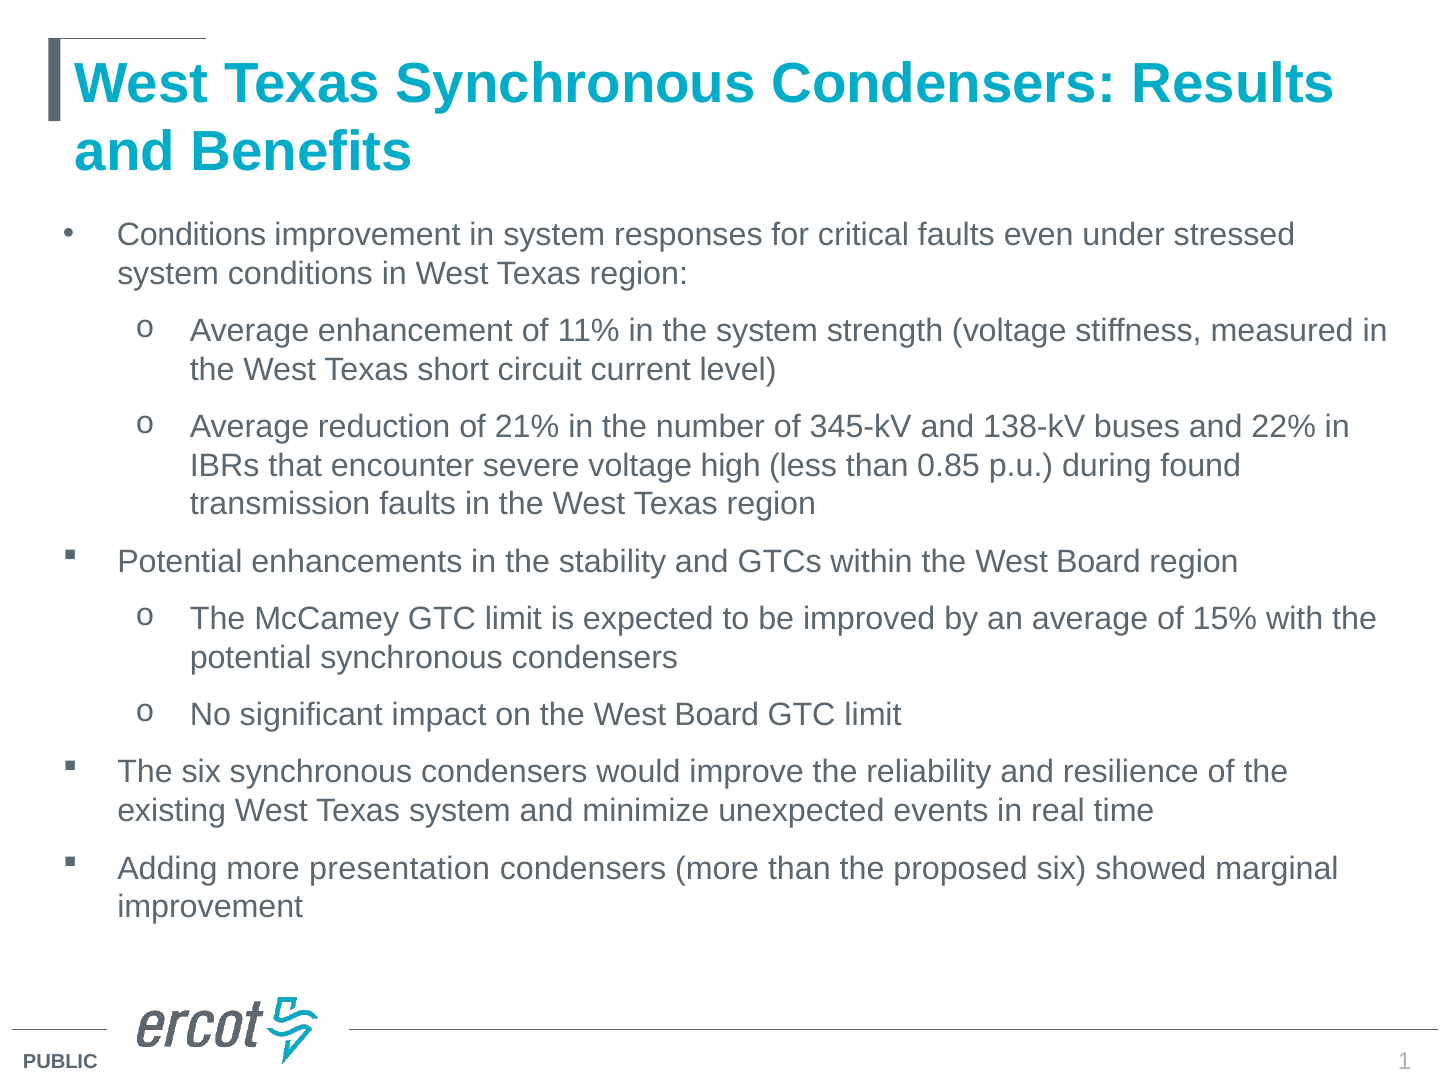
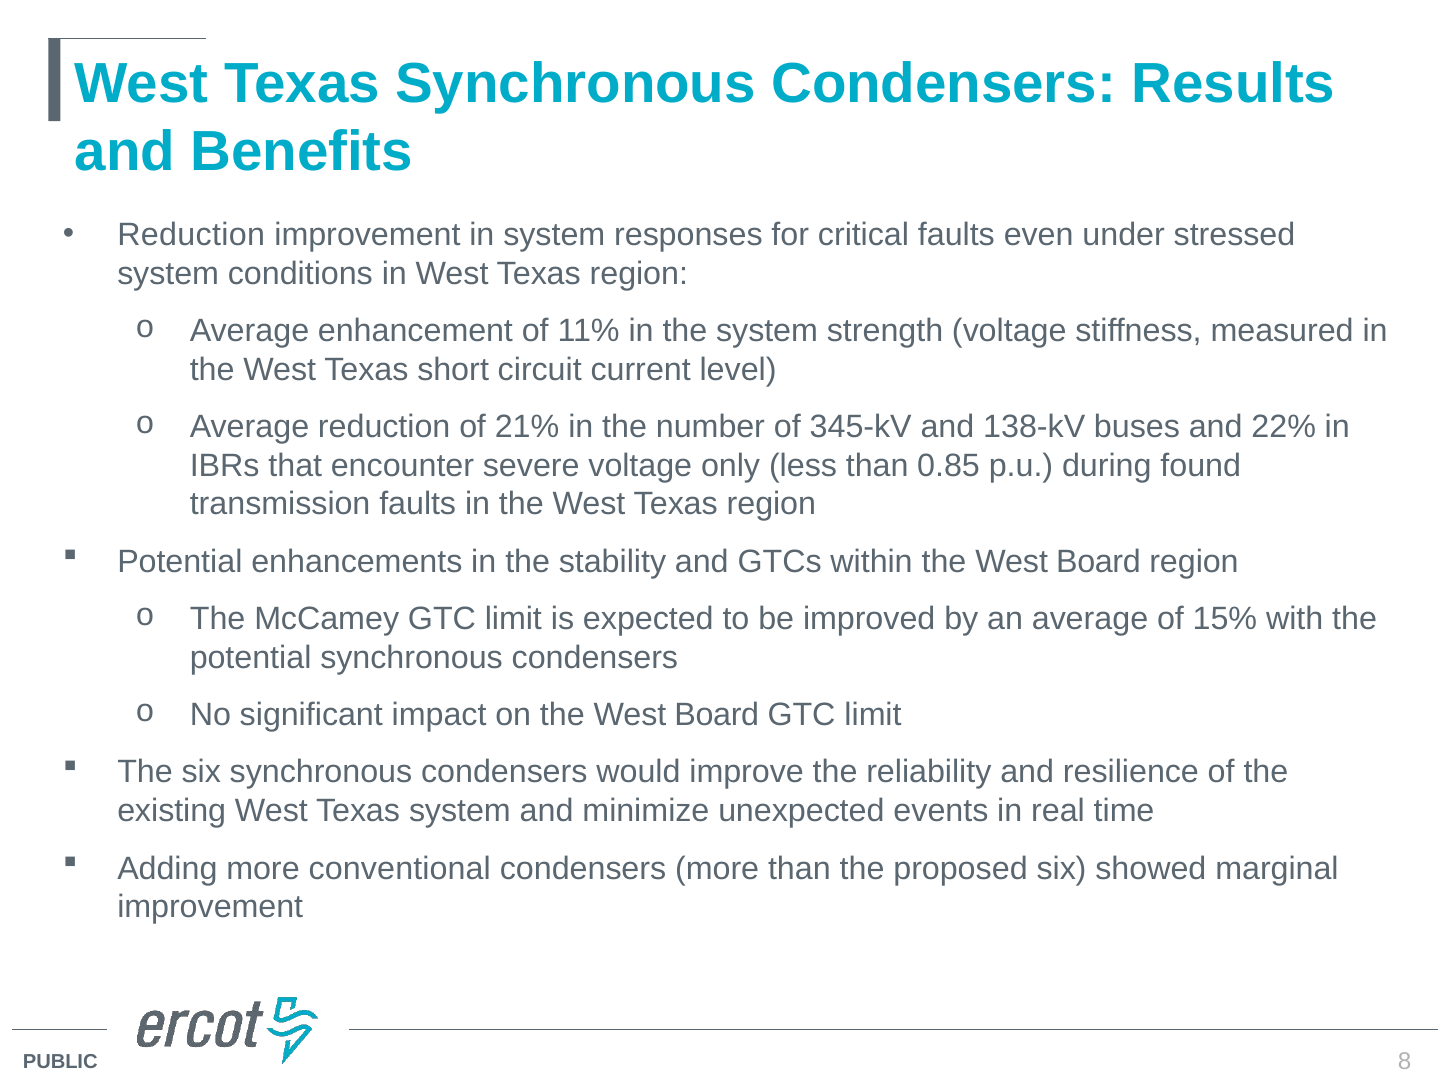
Conditions: Conditions -> Reduction (191, 235)
high: high -> only (731, 465)
presentation: presentation -> conventional (400, 868)
1: 1 -> 8 (1405, 1061)
